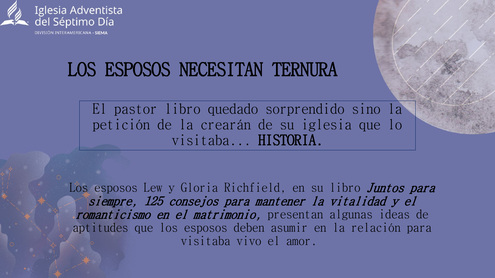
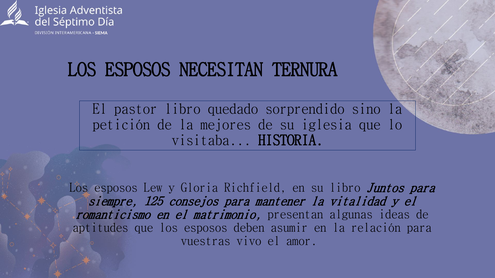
crearán: crearán -> mejores (226, 125)
visitaba: visitaba -> vuestras (206, 242)
